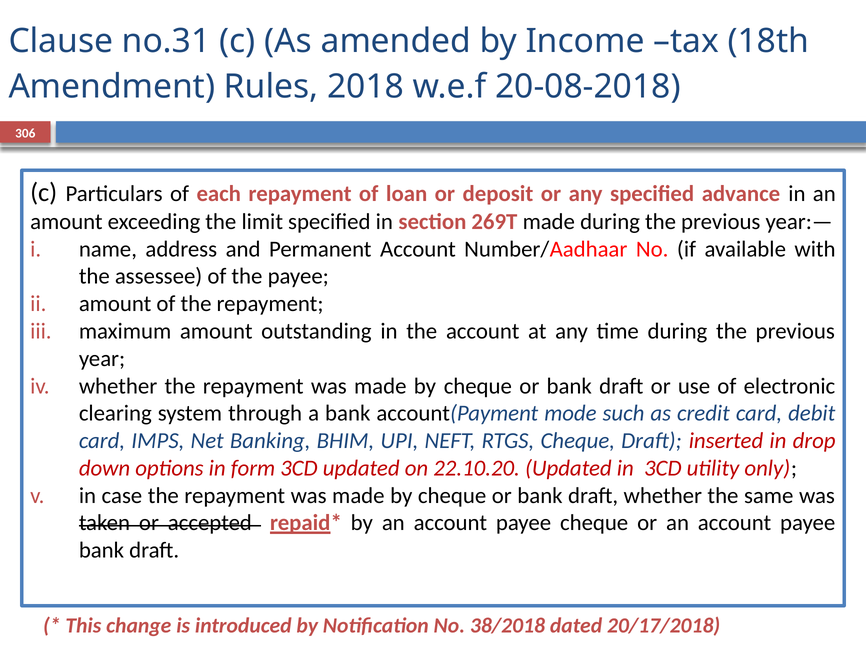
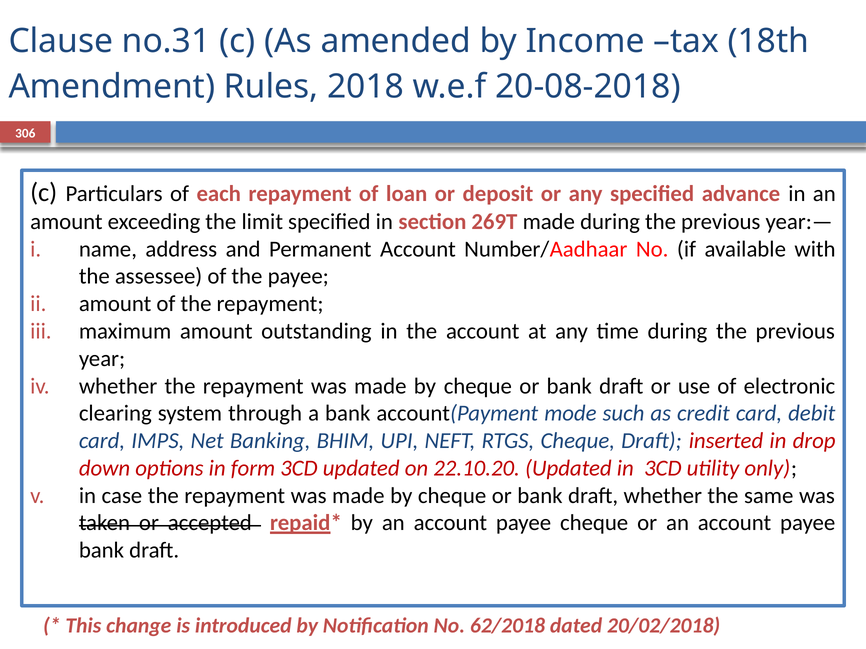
38/2018: 38/2018 -> 62/2018 (507, 626)
20/17/2018: 20/17/2018 -> 20/02/2018 (664, 626)
